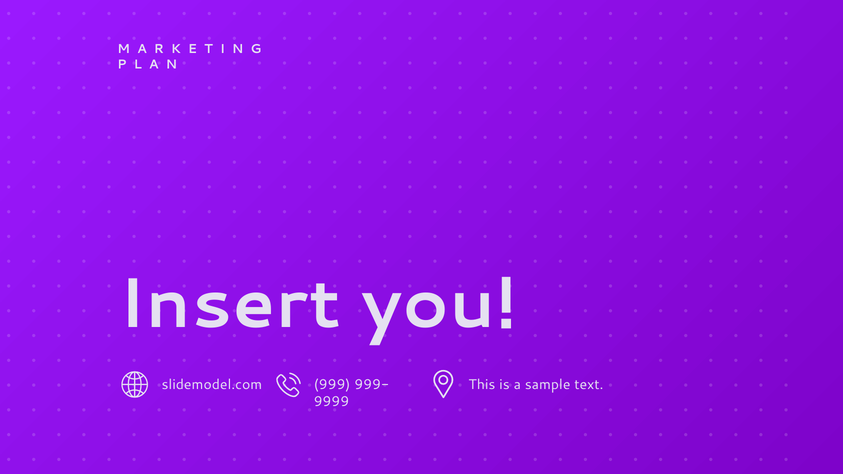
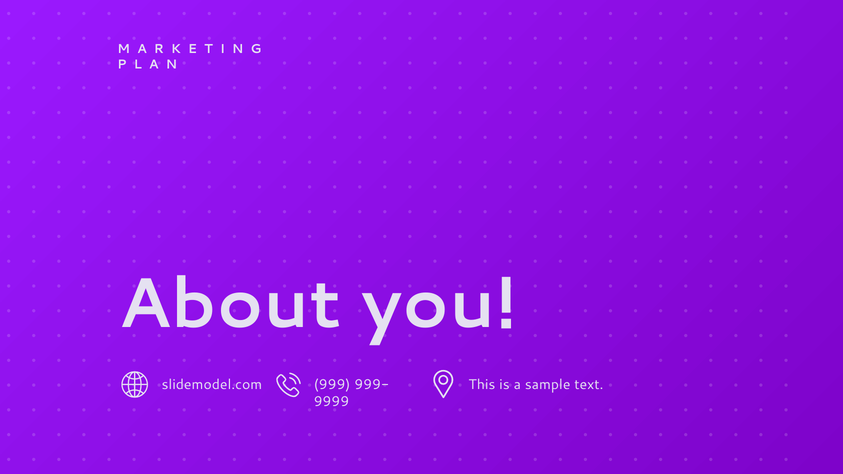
Insert: Insert -> About (230, 304)
